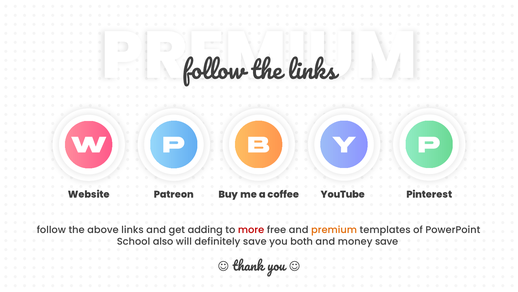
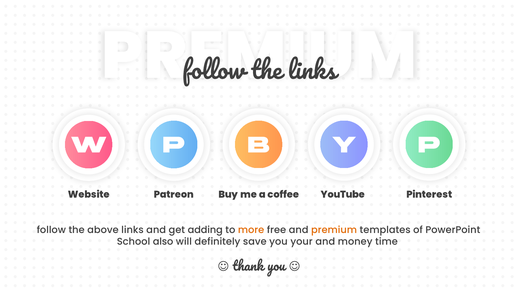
more colour: red -> orange (251, 229)
both: both -> your (302, 241)
money save: save -> time (387, 241)
